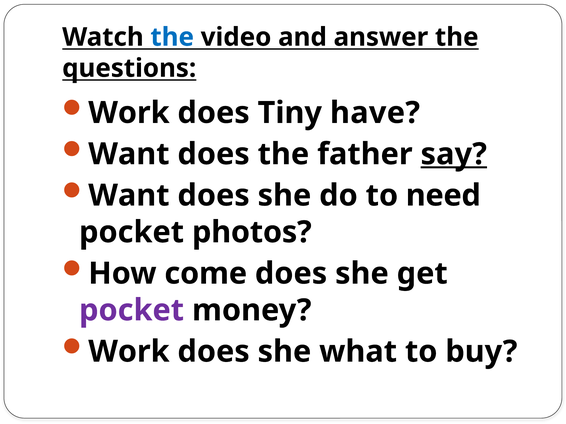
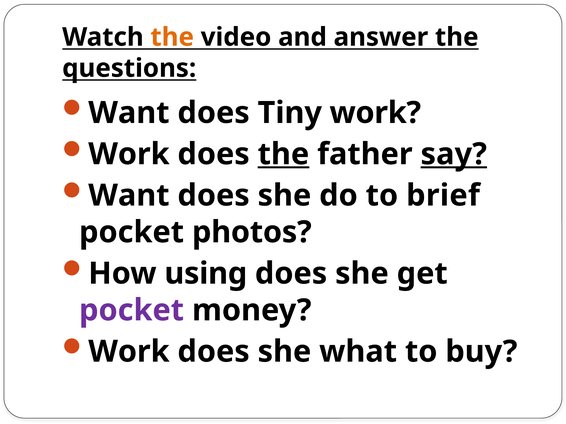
the colour: blue -> orange (172, 37)
Work: Work -> Want (129, 113)
Tiny have: have -> work (375, 113)
Want: Want -> Work (129, 154)
the underline: none -> present (283, 154)
need: need -> brief (443, 196)
come: come -> using (206, 274)
